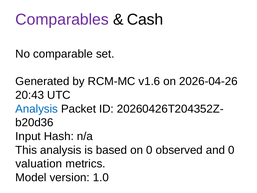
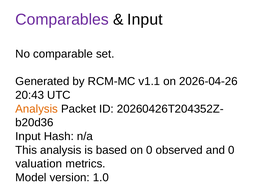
Cash: Cash -> Input (145, 20)
v1.6: v1.6 -> v1.1 (149, 81)
Analysis colour: blue -> orange (37, 109)
